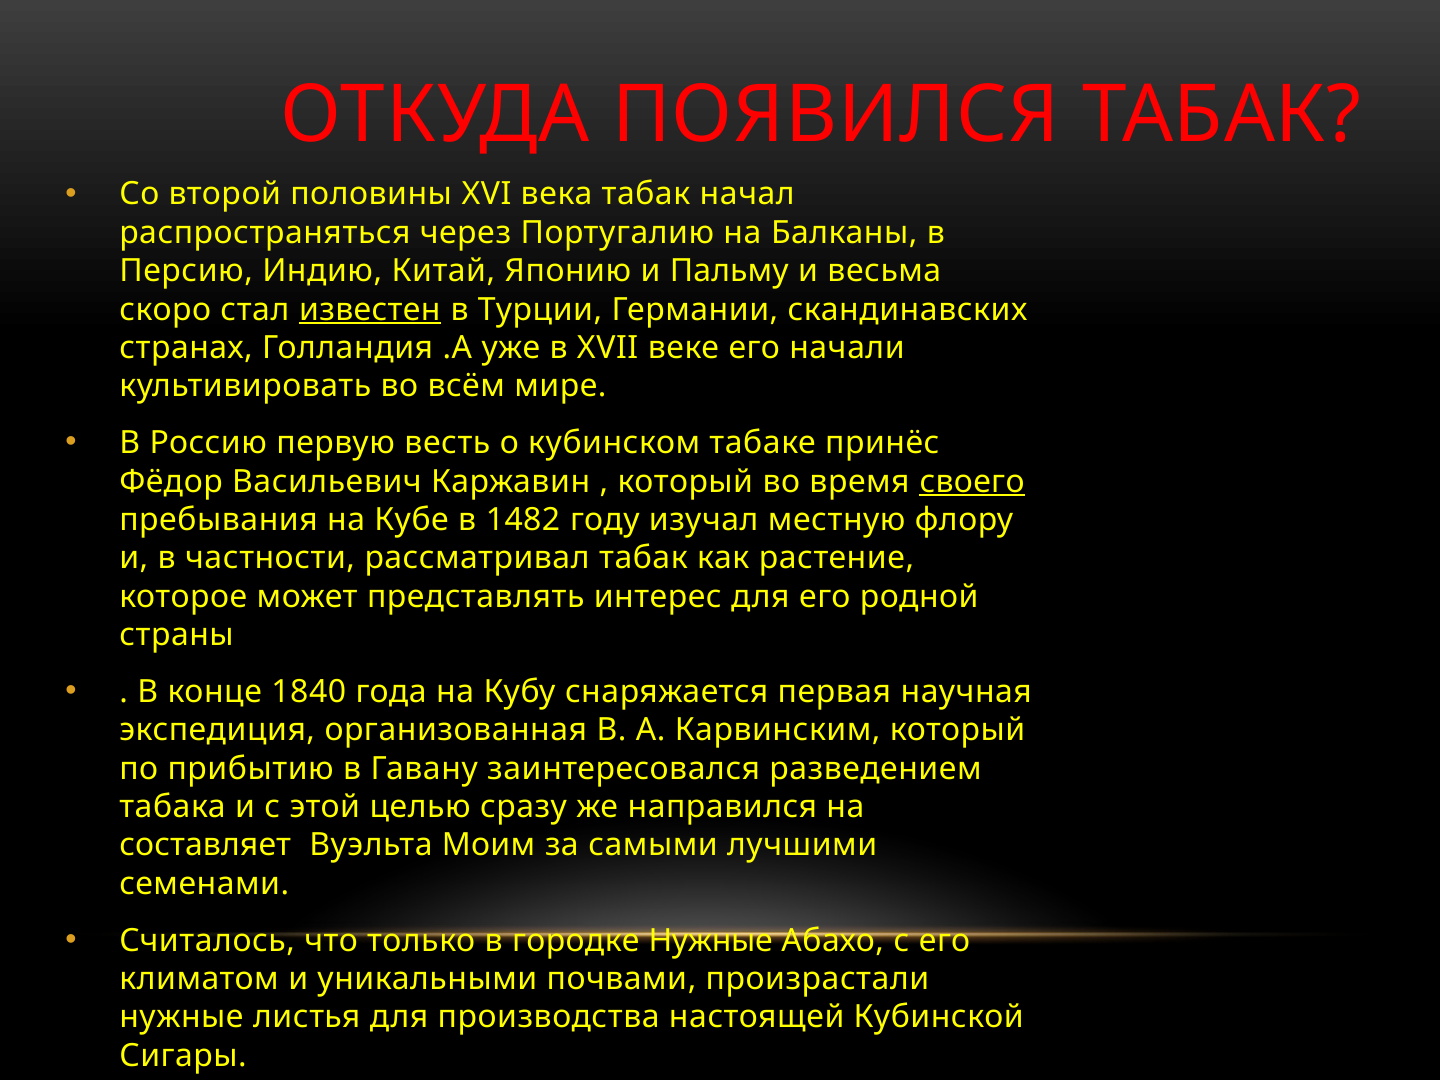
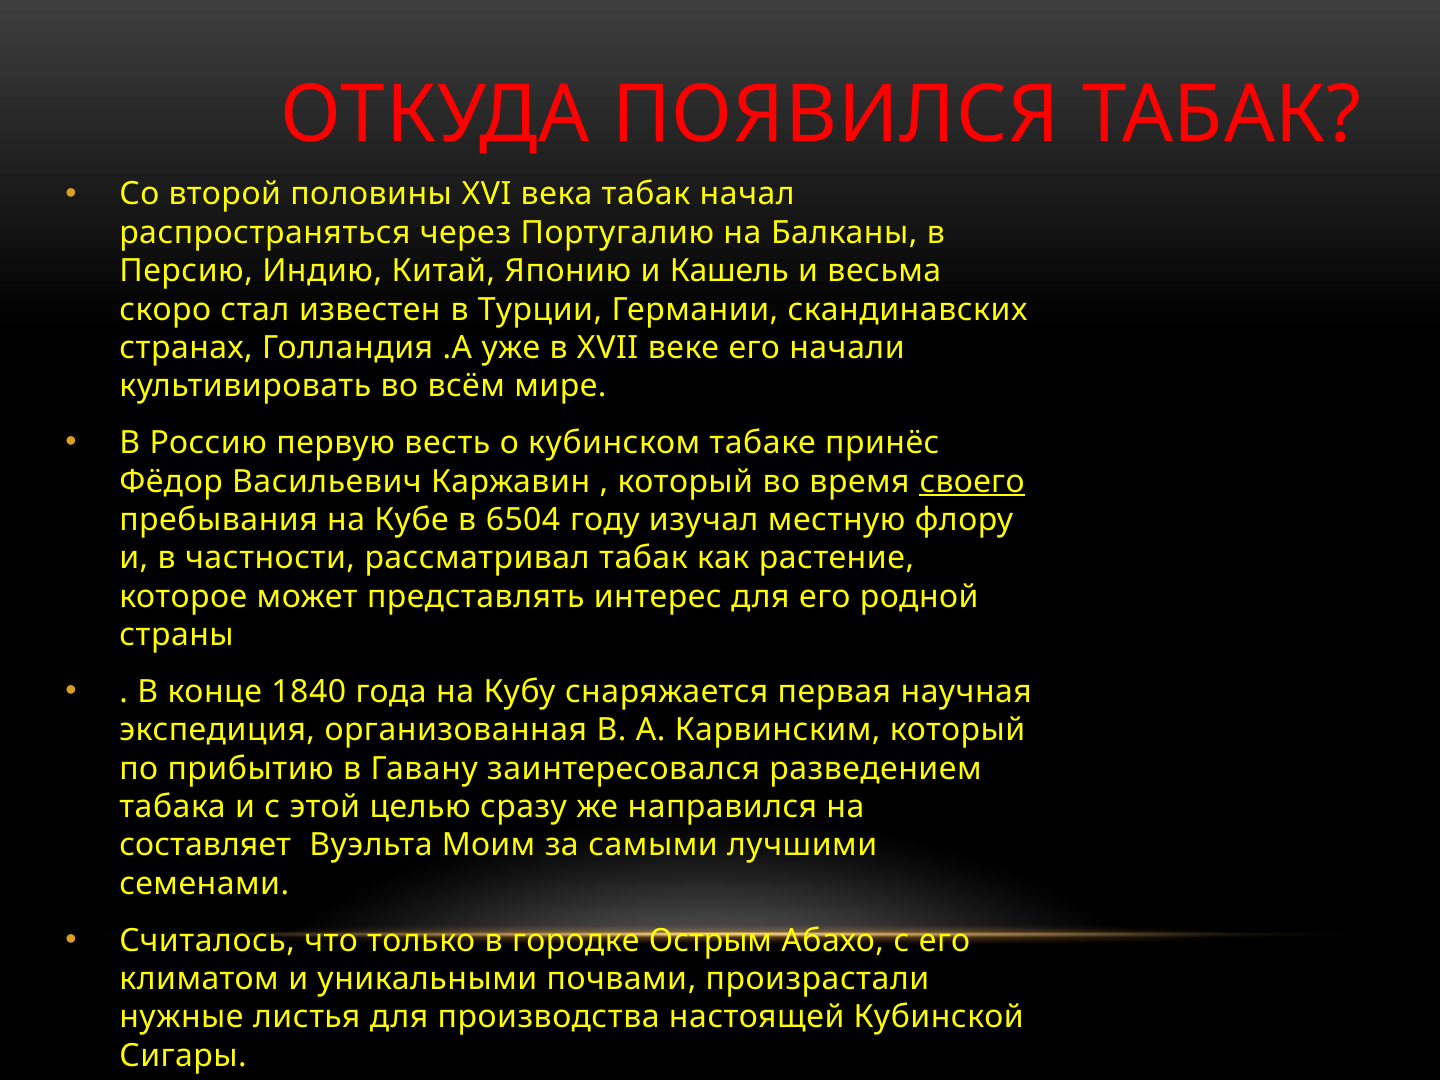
Пальму: Пальму -> Кашель (729, 271)
известен underline: present -> none (370, 310)
1482: 1482 -> 6504 (523, 520)
городке Нужные: Нужные -> Острым (711, 941)
